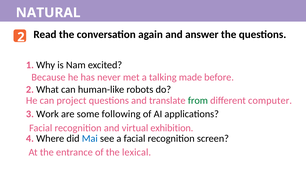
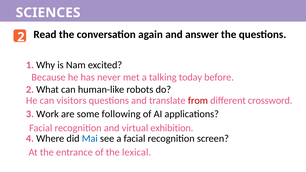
NATURAL: NATURAL -> SCIENCES (48, 13)
made: made -> today (190, 77)
project: project -> visitors (71, 101)
from colour: green -> red (198, 101)
computer: computer -> crossword (270, 101)
